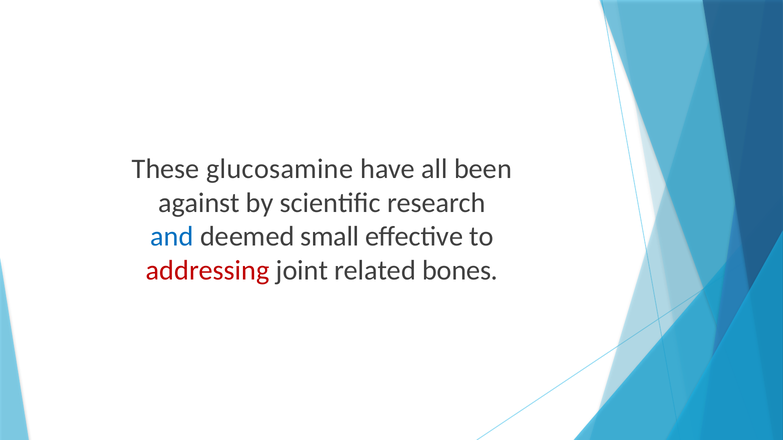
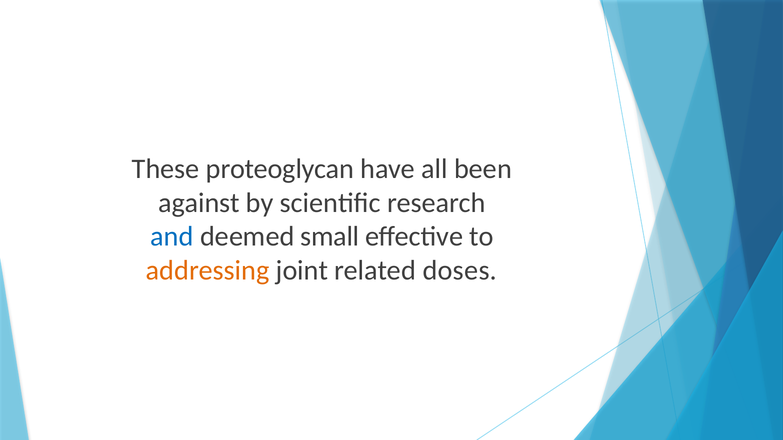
glucosamine: glucosamine -> proteoglycan (280, 169)
addressing colour: red -> orange (208, 271)
bones: bones -> doses (460, 271)
